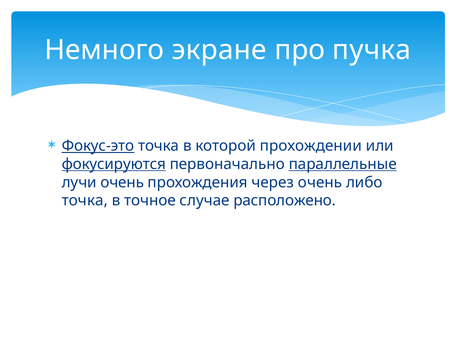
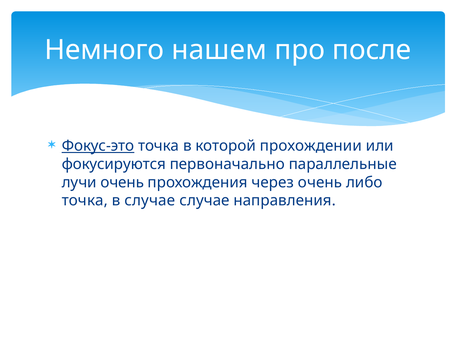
экране: экране -> нашем (219, 50)
пучка: пучка -> после (372, 50)
фокусируются underline: present -> none (114, 164)
параллельные underline: present -> none (343, 164)
в точное: точное -> случае (150, 201)
расположено: расположено -> направления (285, 201)
